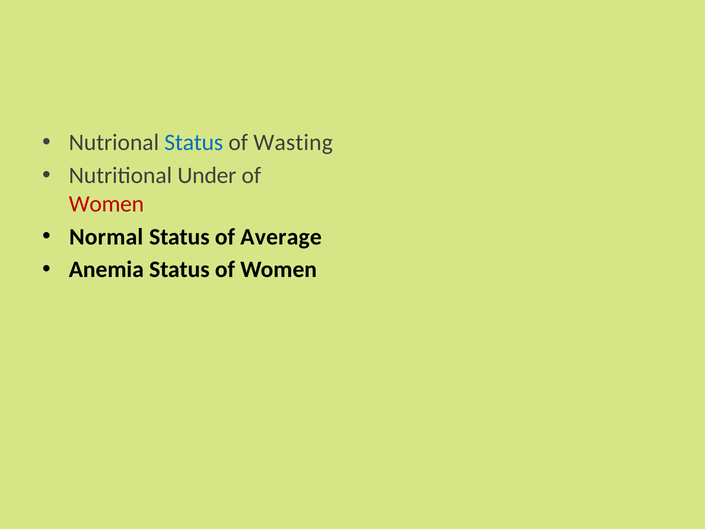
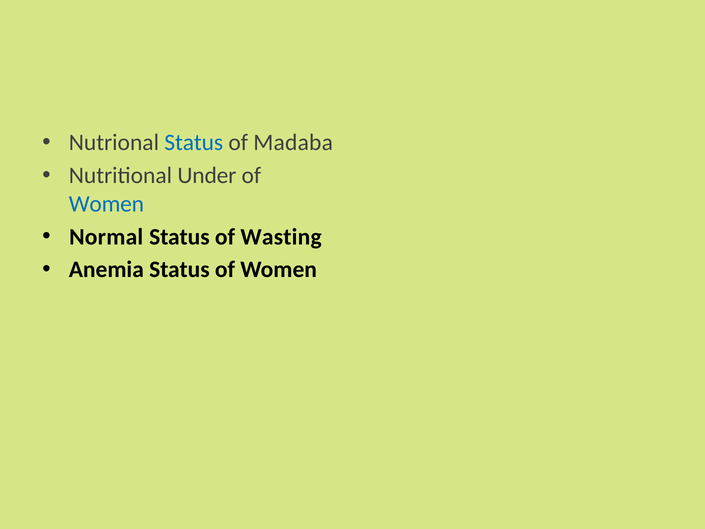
Wasting: Wasting -> Madaba (293, 143)
Women colour: red -> blue (106, 204)
Average: Average -> Wasting (281, 237)
